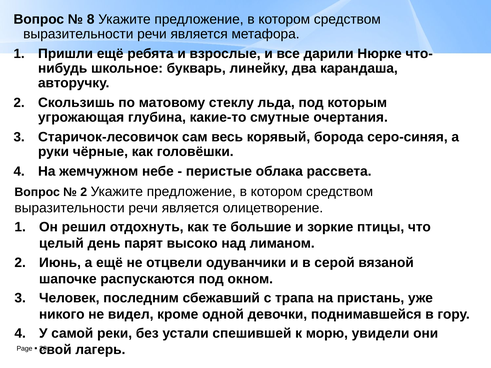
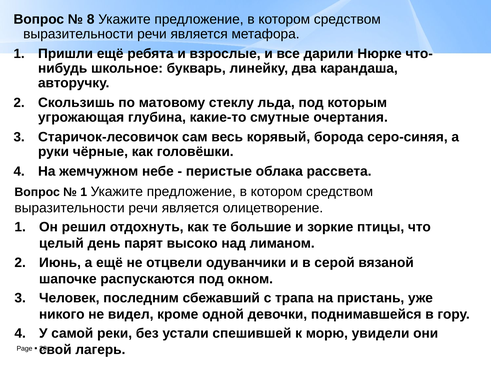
2: 2 -> 1 (84, 192)
